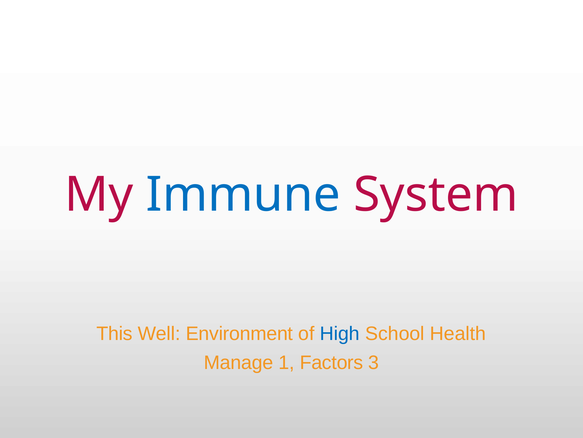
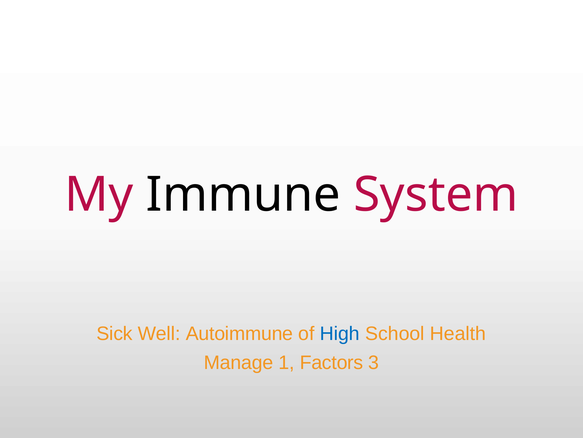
Immune colour: blue -> black (243, 194)
This: This -> Sick (115, 333)
Environment: Environment -> Autoimmune (239, 333)
